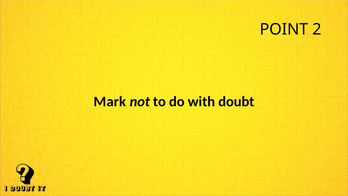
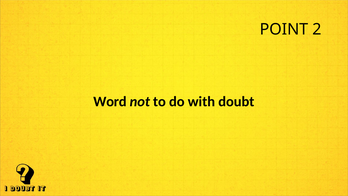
Mark: Mark -> Word (110, 101)
